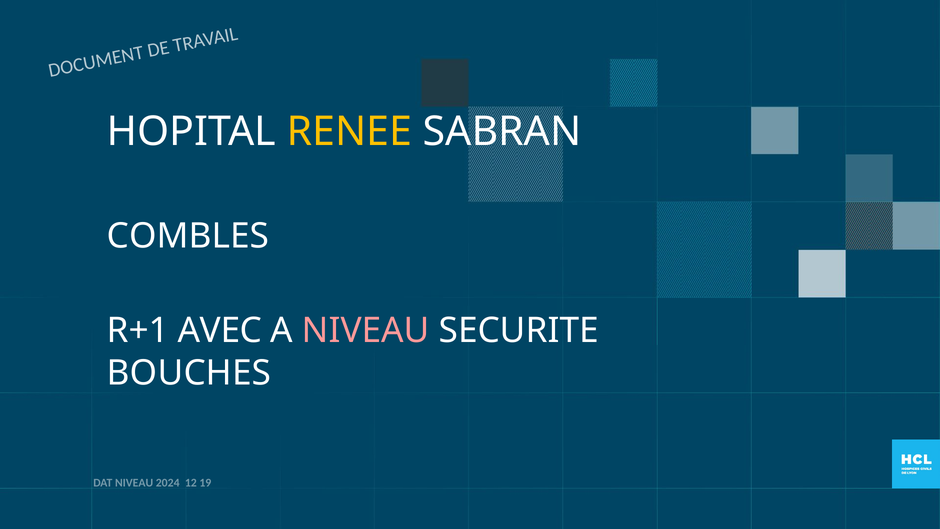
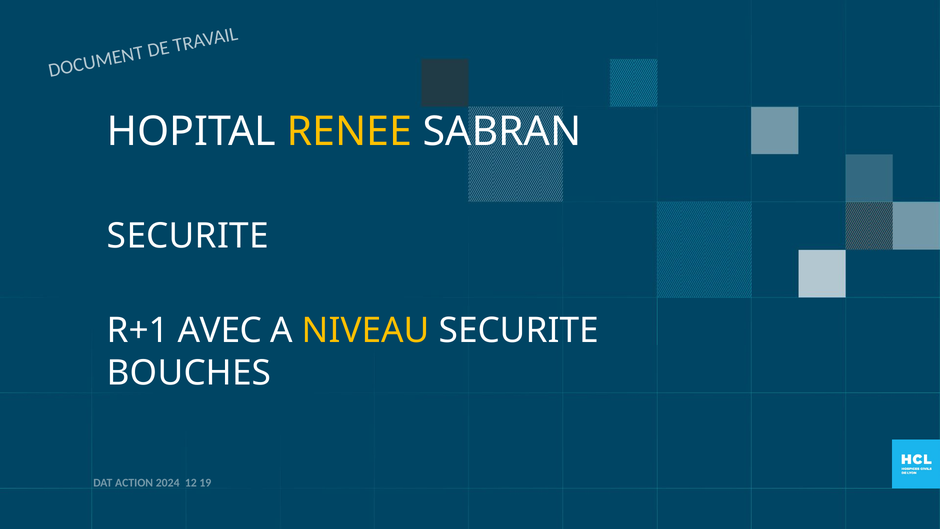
COMBLES: COMBLES -> SECURITE (188, 236)
NIVEAU colour: pink -> yellow (366, 331)
DAT NIVEAU: NIVEAU -> ACTION (134, 482)
